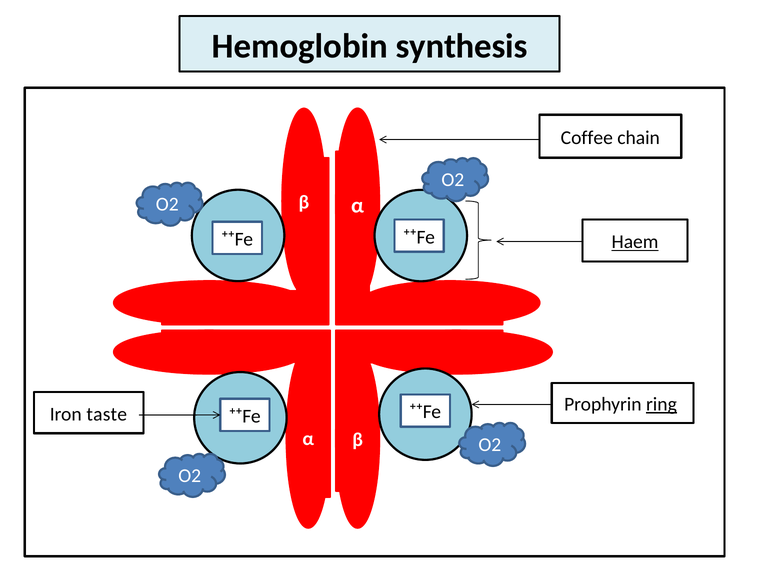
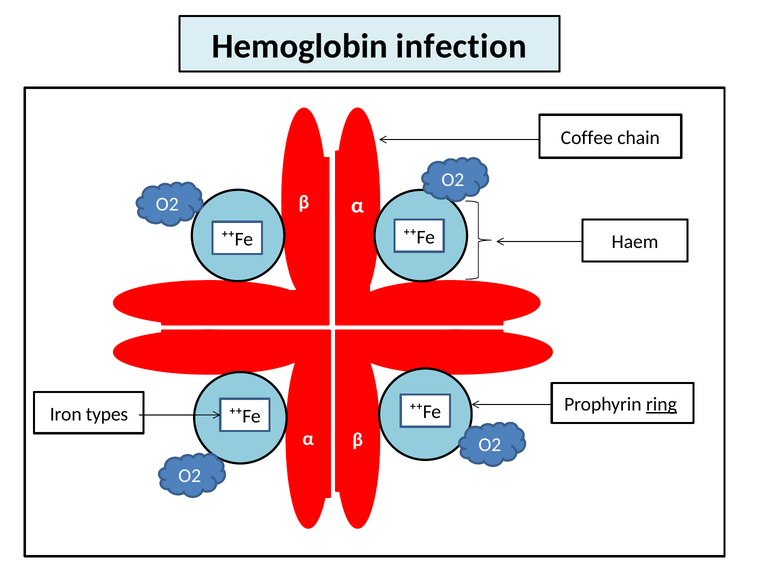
synthesis: synthesis -> infection (461, 46)
Haem underline: present -> none (635, 242)
taste: taste -> types (107, 414)
